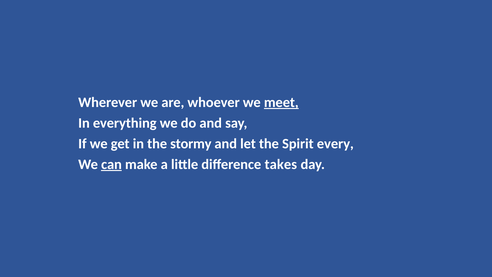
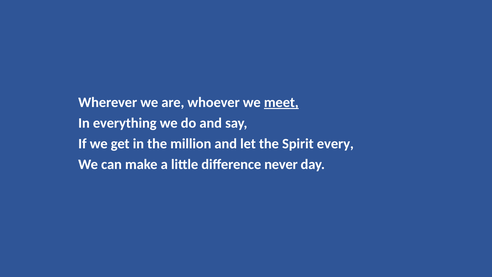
stormy: stormy -> million (191, 144)
can underline: present -> none (111, 164)
takes: takes -> never (281, 164)
